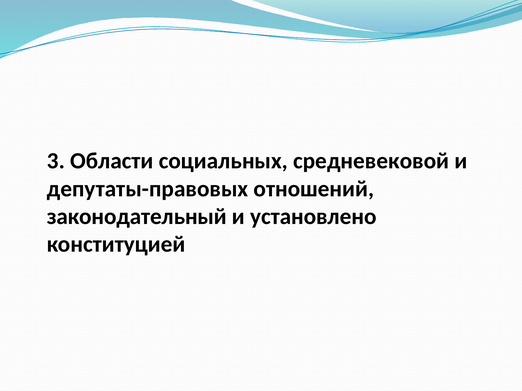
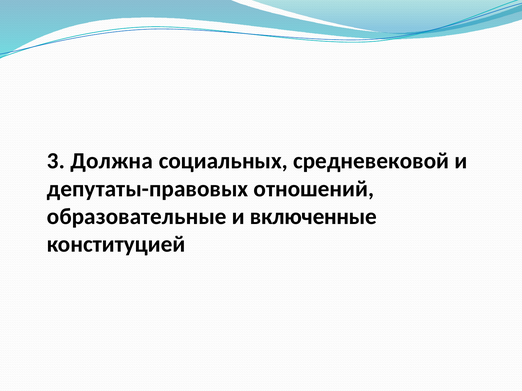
Области: Области -> Должна (112, 161)
законодательный: законодательный -> образовательные (137, 217)
установлено: установлено -> включенные (313, 217)
